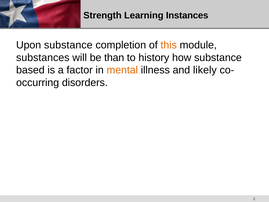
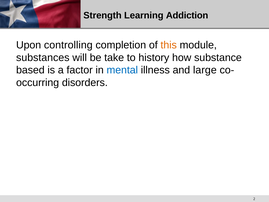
Instances: Instances -> Addiction (187, 15)
Upon substance: substance -> controlling (68, 45)
than: than -> take (114, 57)
mental colour: orange -> blue (122, 70)
likely: likely -> large (205, 70)
